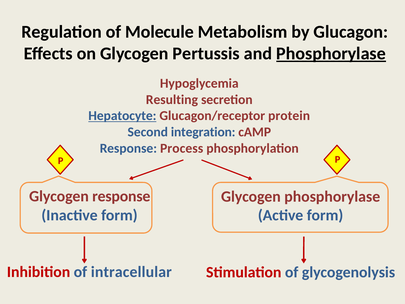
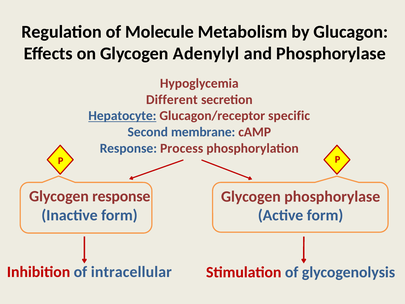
Pertussis: Pertussis -> Adenylyl (206, 54)
Phosphorylase underline: present -> none (331, 54)
Resulting: Resulting -> Different (172, 100)
protein: protein -> specific (289, 116)
integration: integration -> membrane (203, 132)
